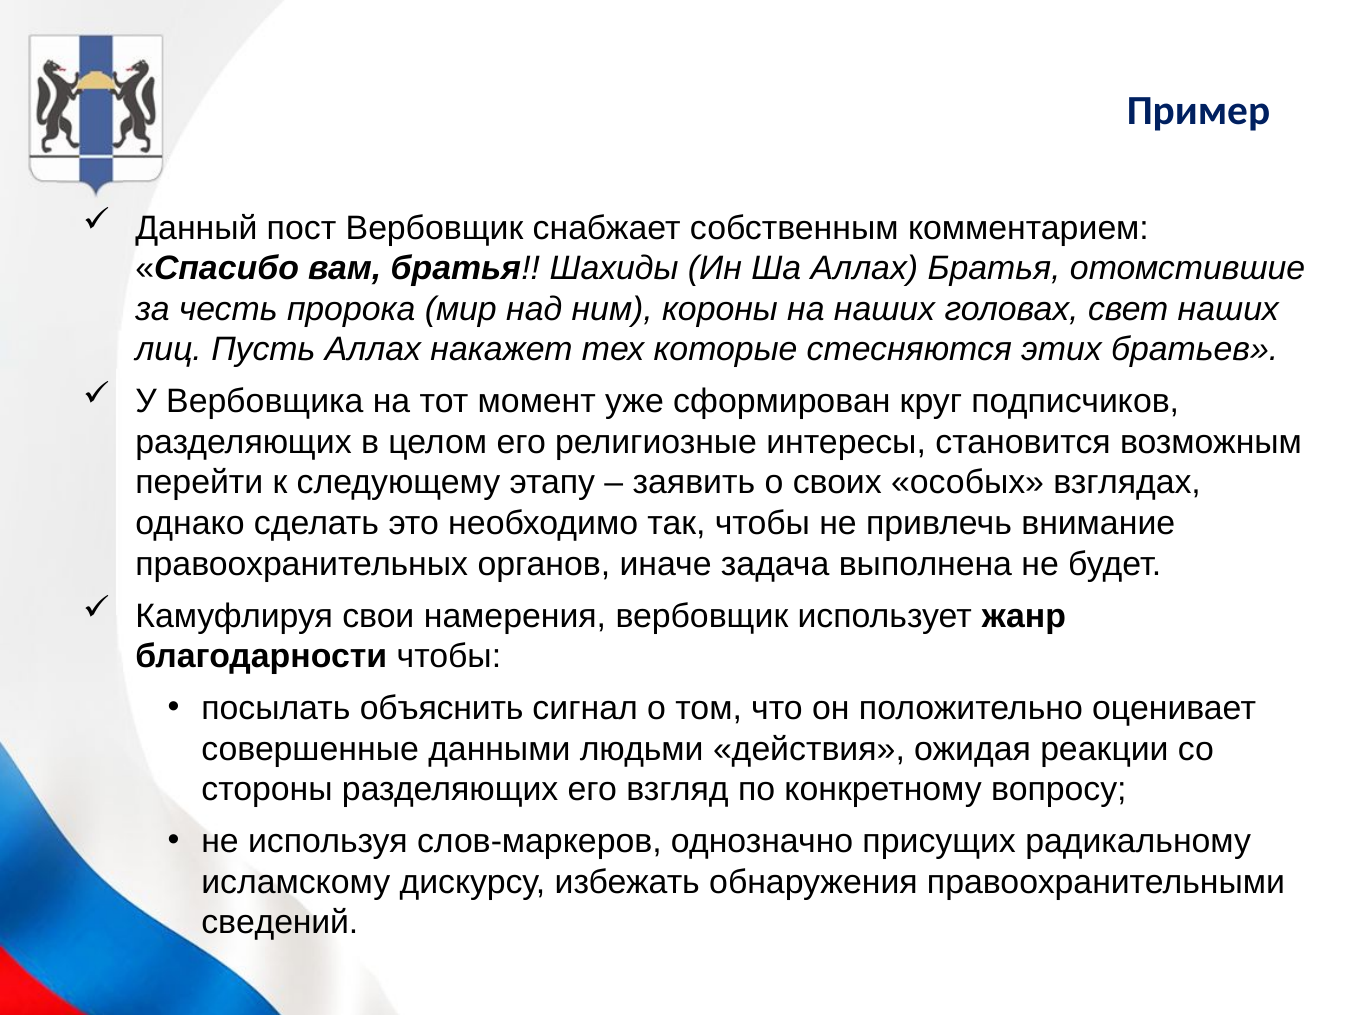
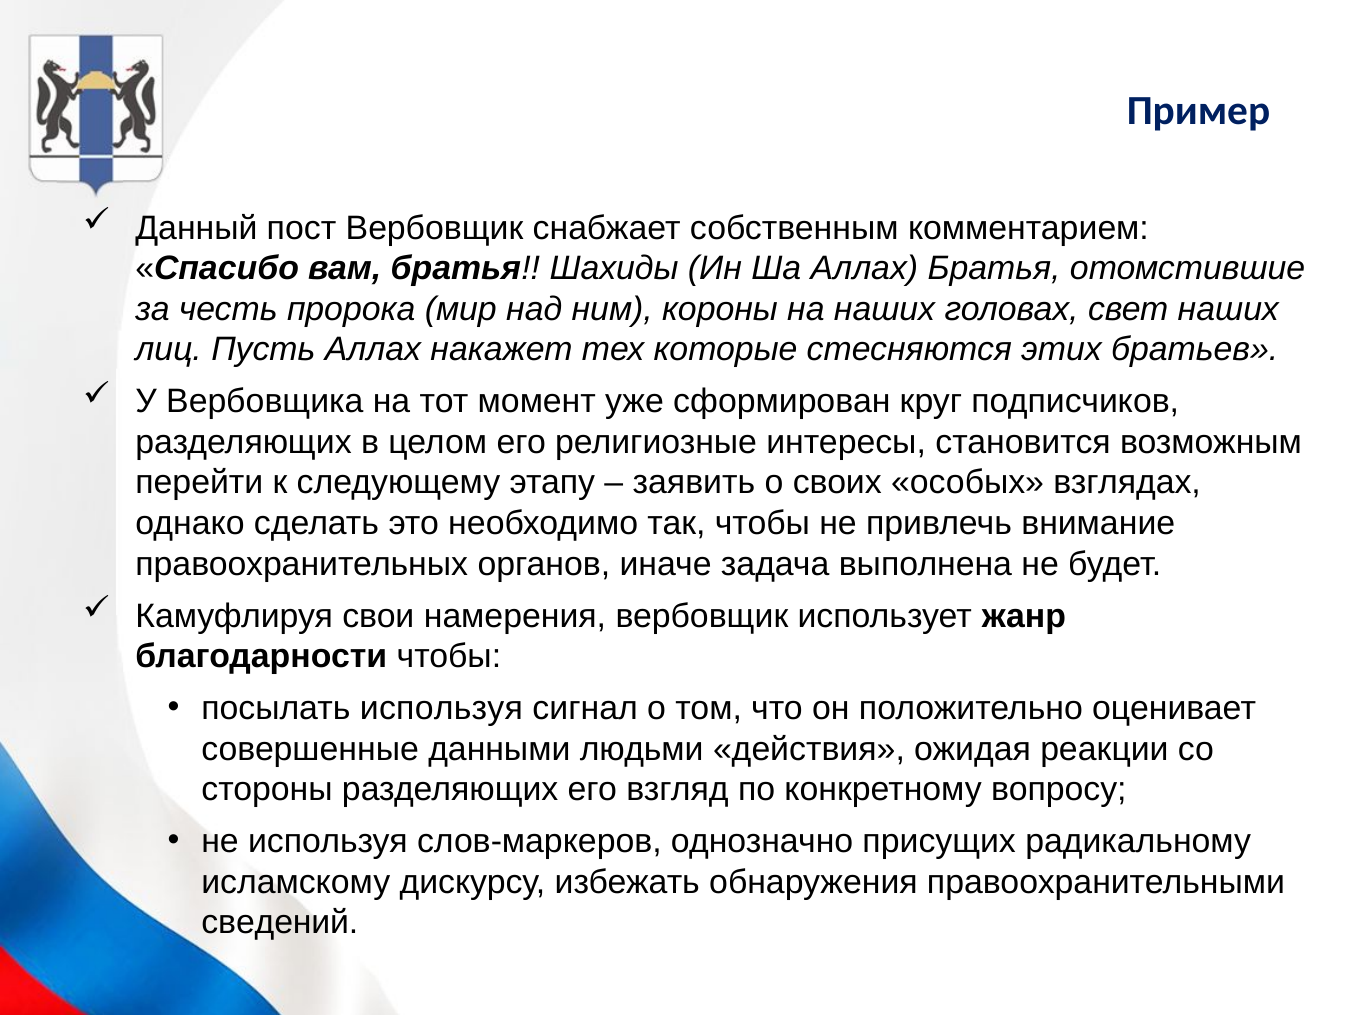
посылать объяснить: объяснить -> используя (441, 708)
